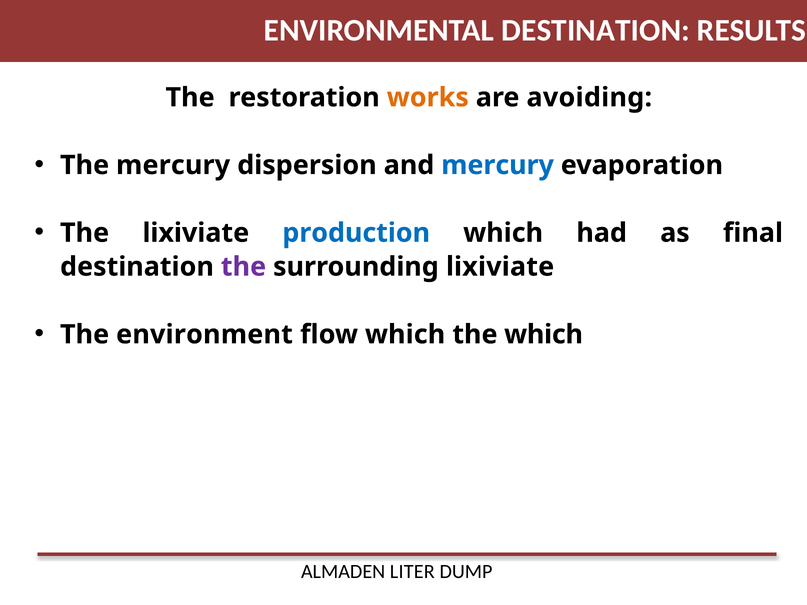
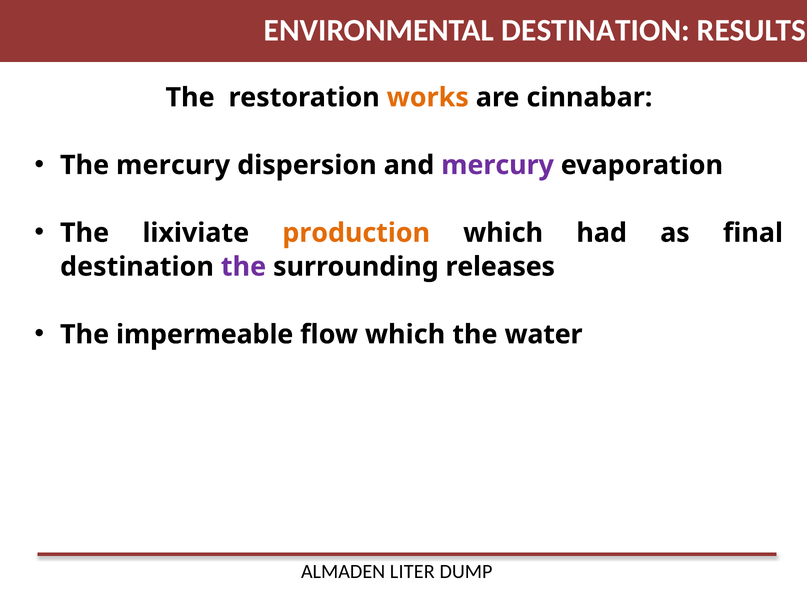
avoiding: avoiding -> cinnabar (589, 98)
mercury colour: blue -> purple (498, 165)
production colour: blue -> orange (356, 233)
surrounding lixiviate: lixiviate -> releases (500, 267)
environment: environment -> impermeable (205, 335)
the which: which -> water (544, 335)
